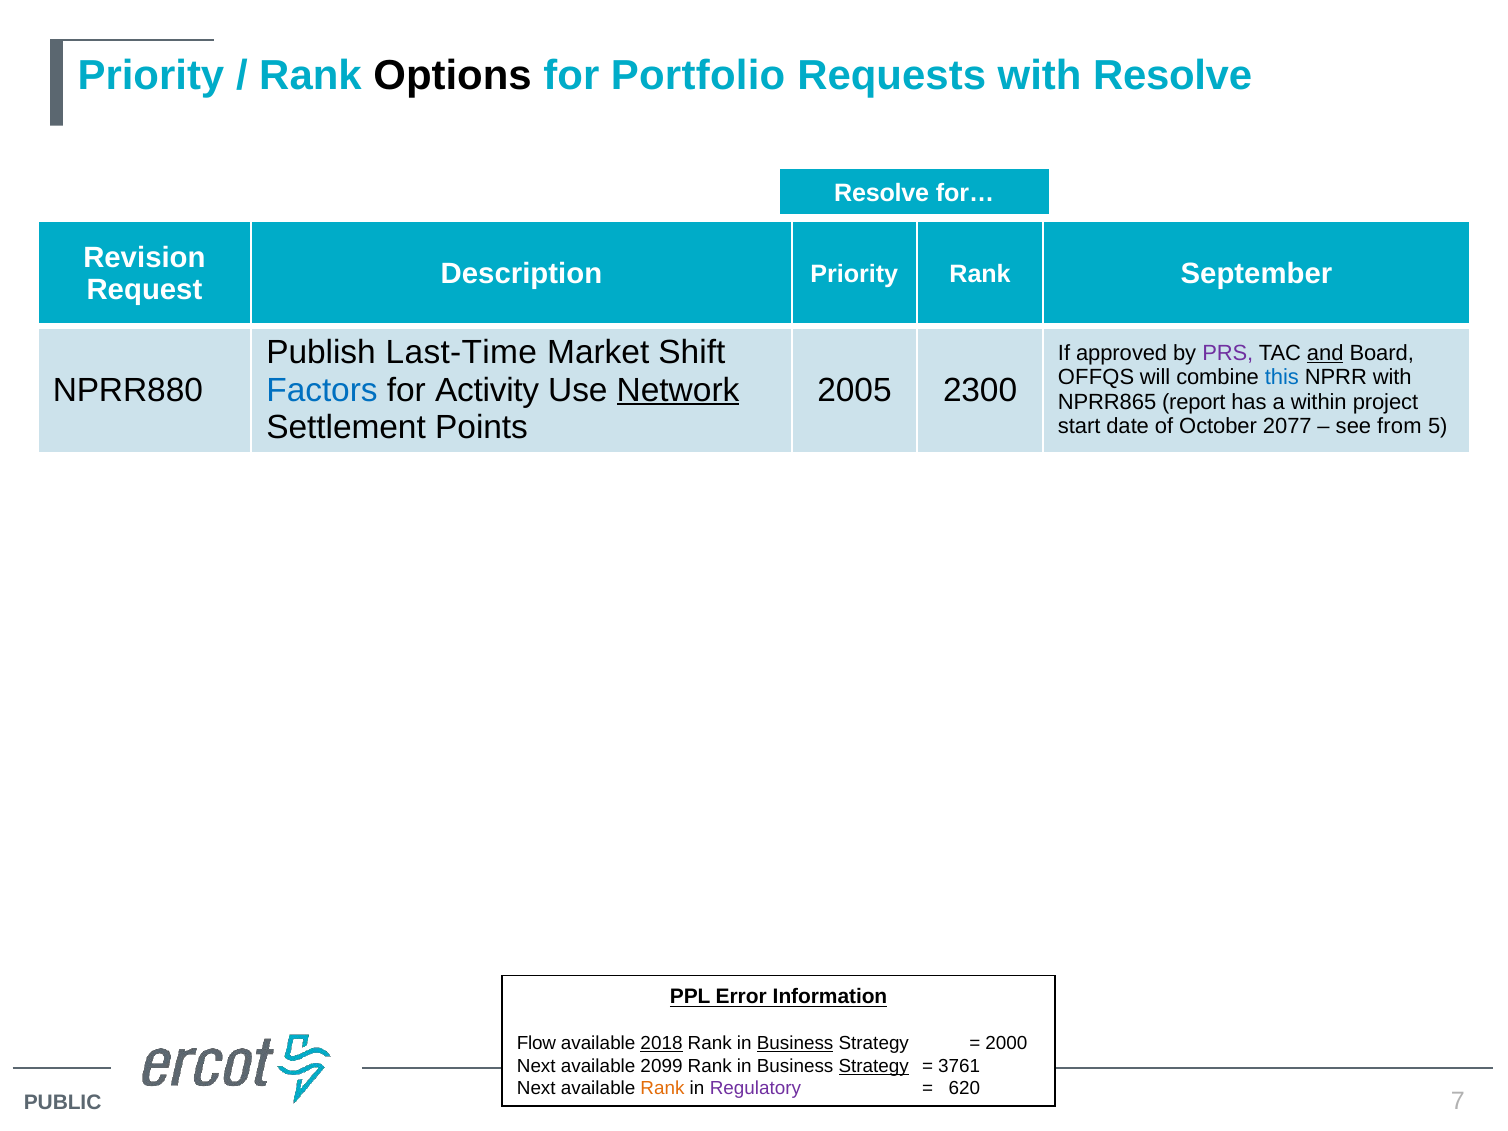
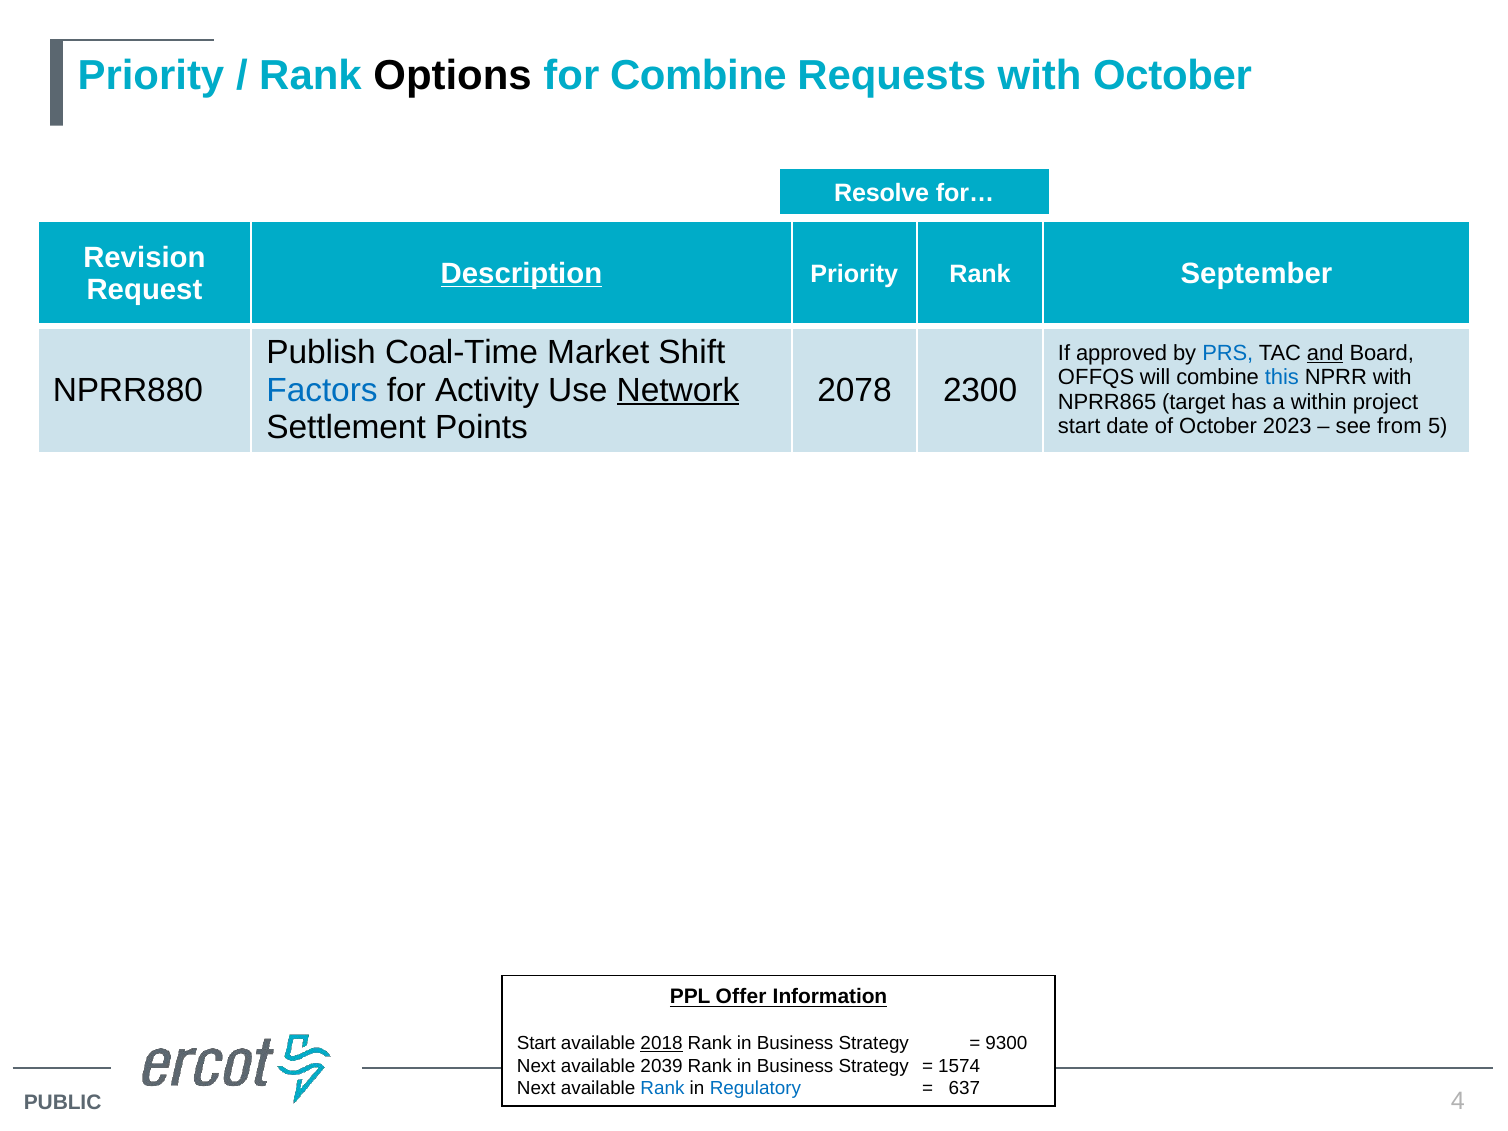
for Portfolio: Portfolio -> Combine (698, 76)
with Resolve: Resolve -> October (1173, 76)
Description underline: none -> present (521, 274)
Last-Time: Last-Time -> Coal-Time (462, 353)
PRS colour: purple -> blue (1228, 353)
2005: 2005 -> 2078 (855, 390)
report: report -> target (1194, 402)
2077: 2077 -> 2023 (1287, 427)
Error: Error -> Offer (741, 997)
Flow: Flow -> Start (536, 1043)
Business underline: present -> none (795, 1043)
2000: 2000 -> 9300 (1006, 1043)
2099: 2099 -> 2039 (662, 1066)
Strategy underline: present -> none (874, 1066)
3761: 3761 -> 1574 (959, 1066)
Rank colour: orange -> blue (663, 1089)
Regulatory colour: purple -> blue (755, 1089)
620: 620 -> 637 (964, 1089)
7: 7 -> 4 (1458, 1101)
